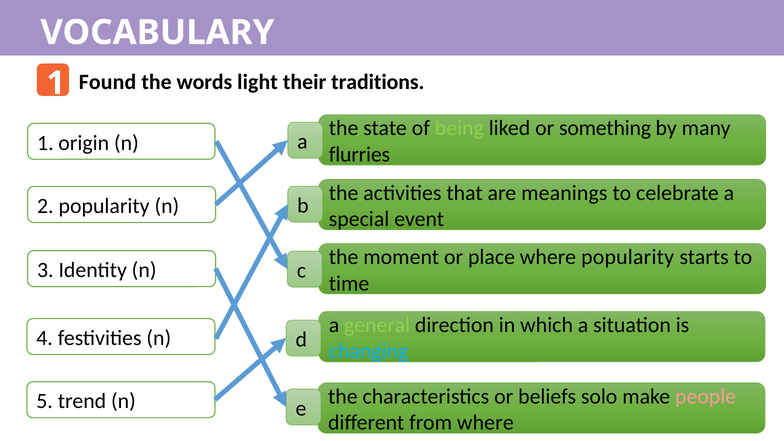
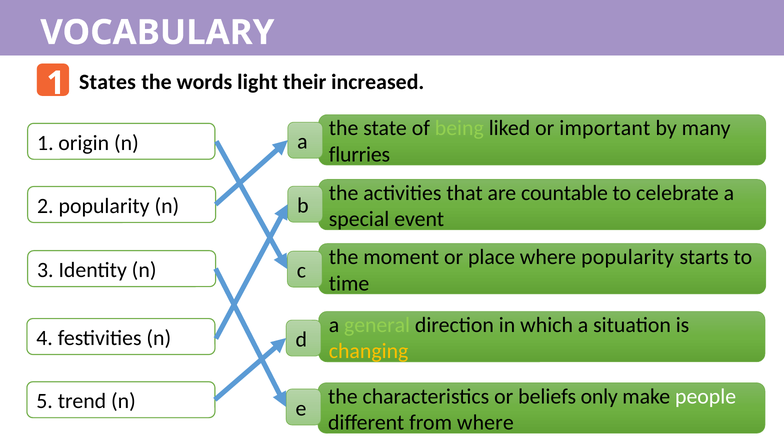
Found: Found -> States (108, 82)
traditions: traditions -> increased (378, 82)
something: something -> important (605, 128)
meanings: meanings -> countable (565, 193)
changing colour: light blue -> yellow (369, 351)
solo: solo -> only (599, 396)
people colour: pink -> white (706, 396)
